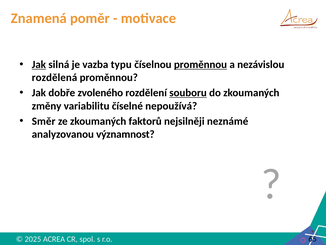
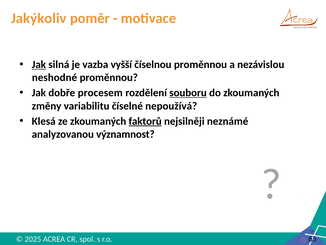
Znamená: Znamená -> Jakýkoliv (39, 18)
typu: typu -> vyšší (121, 64)
proměnnou underline: present -> none (200, 64)
rozdělená: rozdělená -> neshodné (54, 77)
zvoleného: zvoleného -> procesem (100, 93)
Směr: Směr -> Klesá (44, 121)
faktorů underline: none -> present (145, 121)
